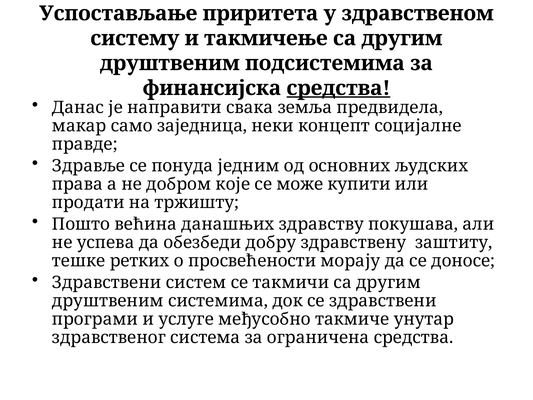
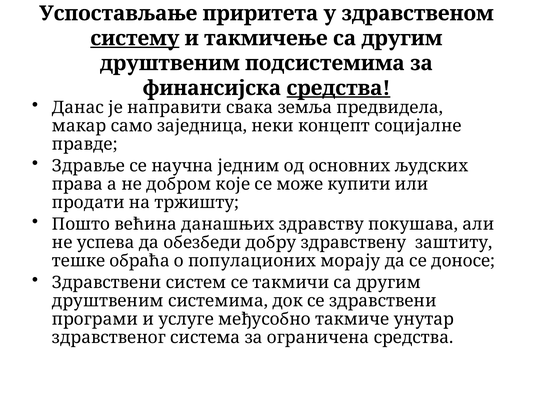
систему underline: none -> present (135, 38)
понуда: понуда -> научна (182, 166)
ретких: ретких -> обраћа (140, 261)
просвећености: просвећености -> популационих (252, 261)
